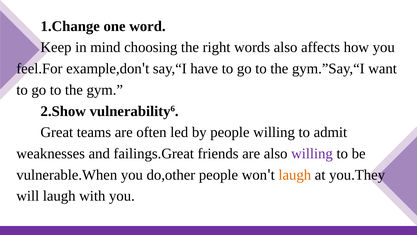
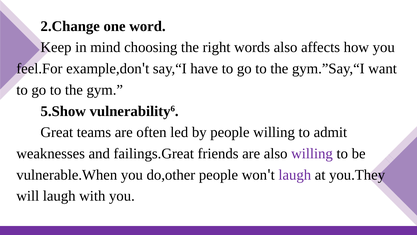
1.Change: 1.Change -> 2.Change (70, 26)
2.Show: 2.Show -> 5.Show (63, 111)
laugh colour: orange -> purple (295, 174)
